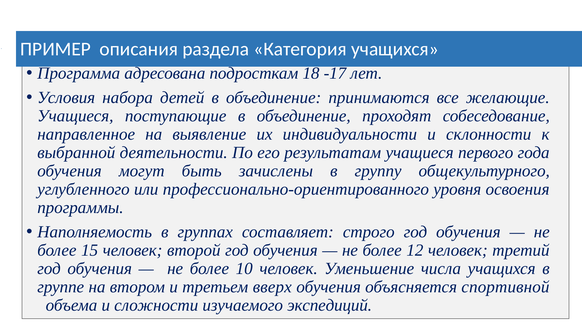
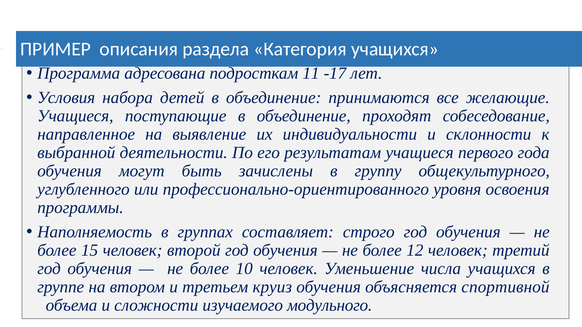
18: 18 -> 11 (311, 73)
вверх: вверх -> круиз (272, 287)
экспедиций: экспедиций -> модульного (330, 305)
